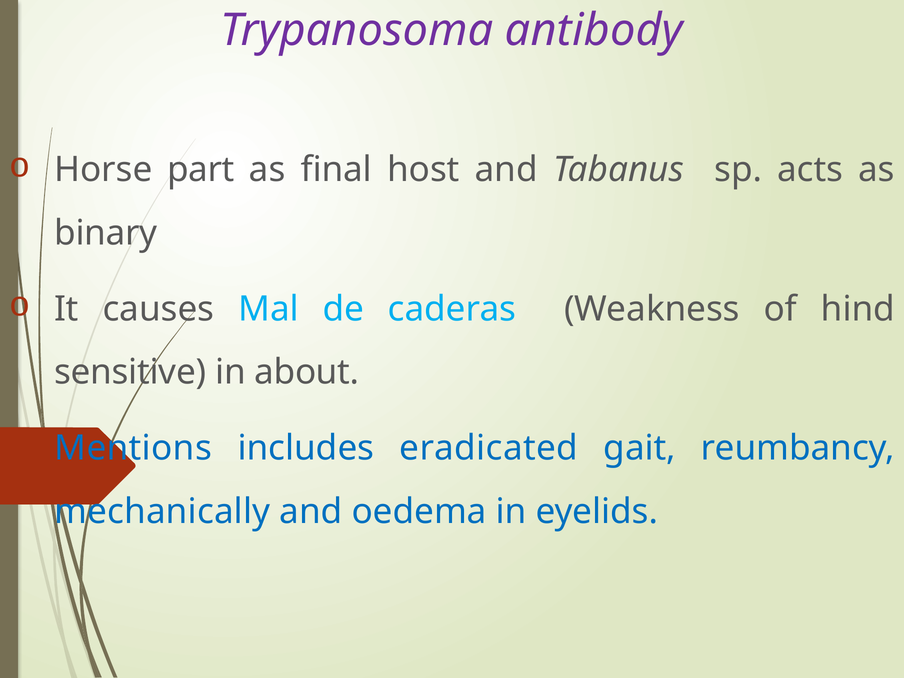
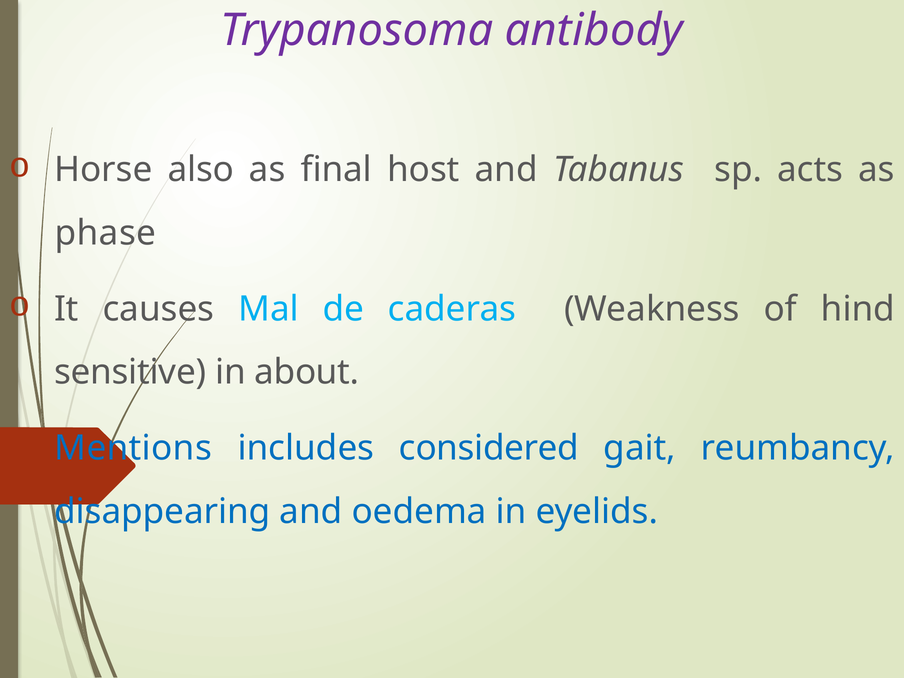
part: part -> also (201, 170)
binary: binary -> phase (105, 233)
eradicated: eradicated -> considered (489, 448)
mechanically: mechanically -> disappearing (162, 511)
